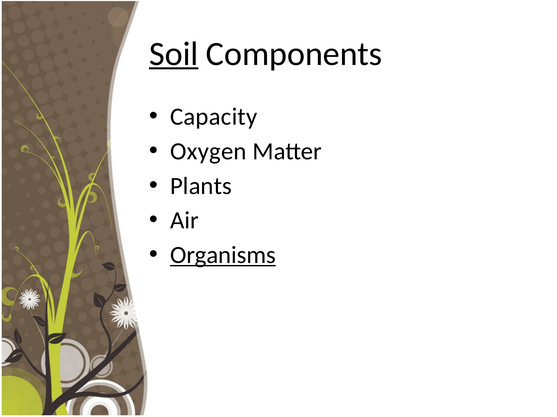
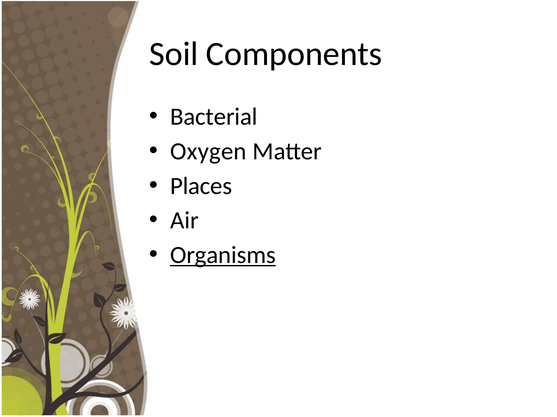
Soil underline: present -> none (174, 54)
Capacity: Capacity -> Bacterial (214, 117)
Plants: Plants -> Places (201, 186)
